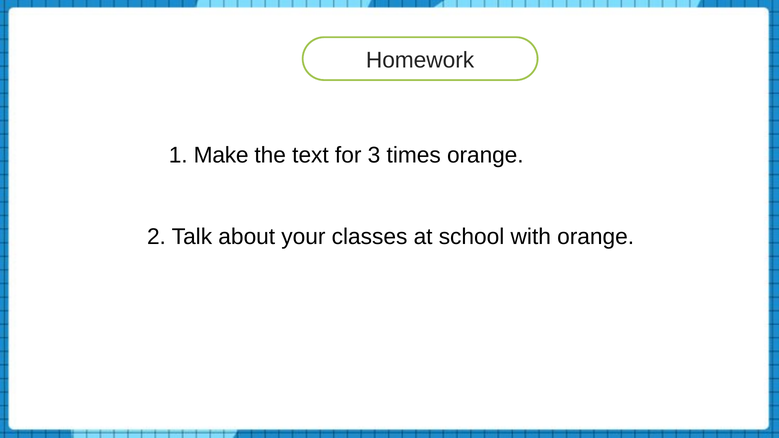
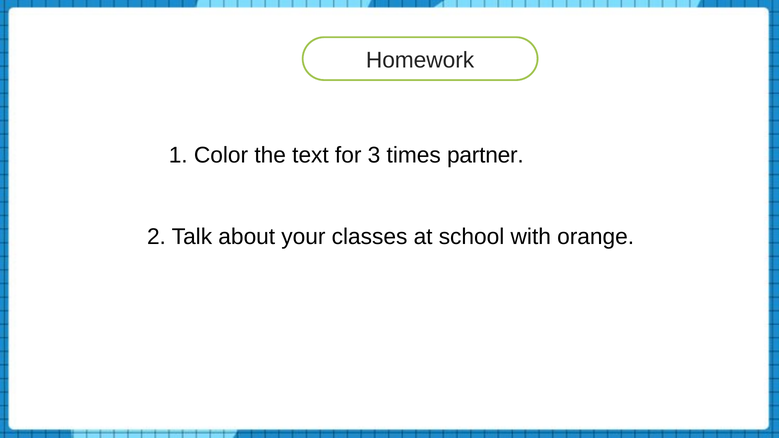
Make: Make -> Color (221, 155)
times orange: orange -> partner (485, 155)
